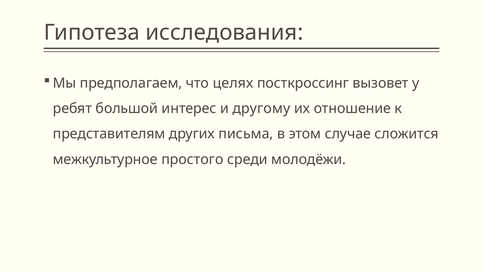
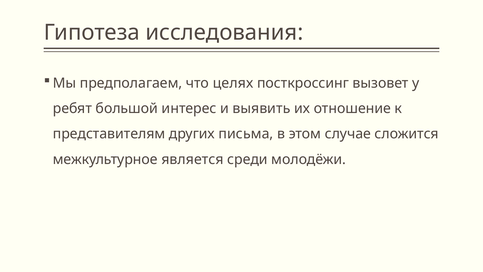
другому: другому -> выявить (261, 108)
простого: простого -> является (192, 159)
